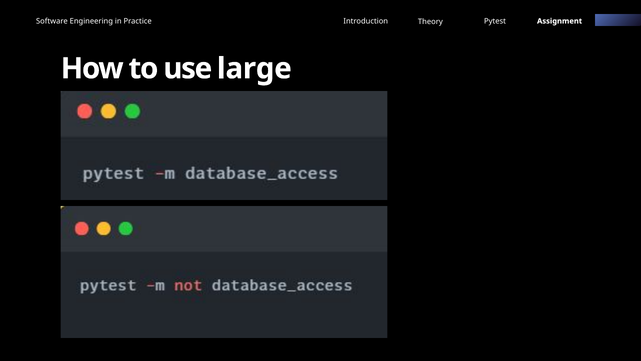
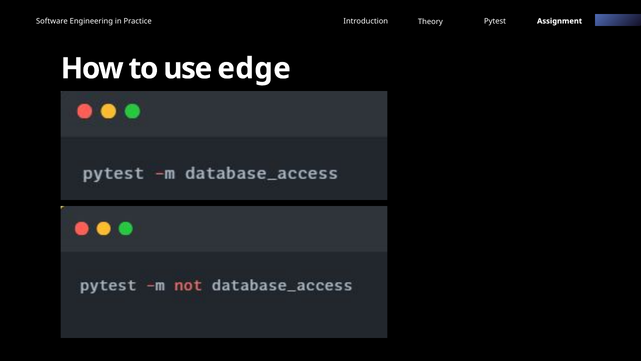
large: large -> edge (254, 68)
